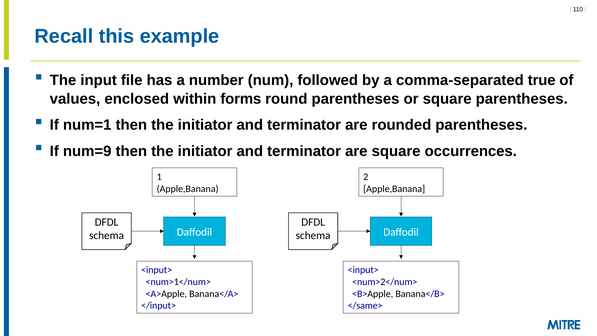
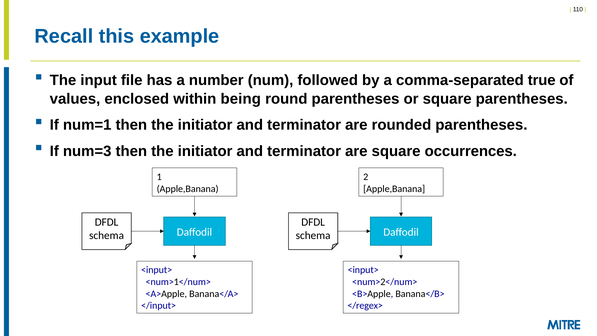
forms: forms -> being (241, 99)
num=9: num=9 -> num=3 (87, 151)
</same>: </same> -> </regex> (365, 306)
